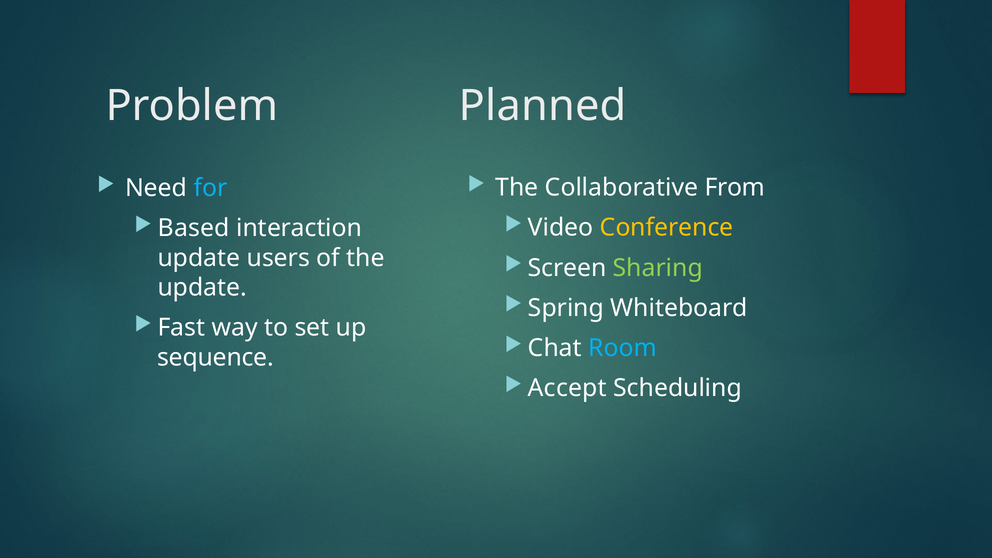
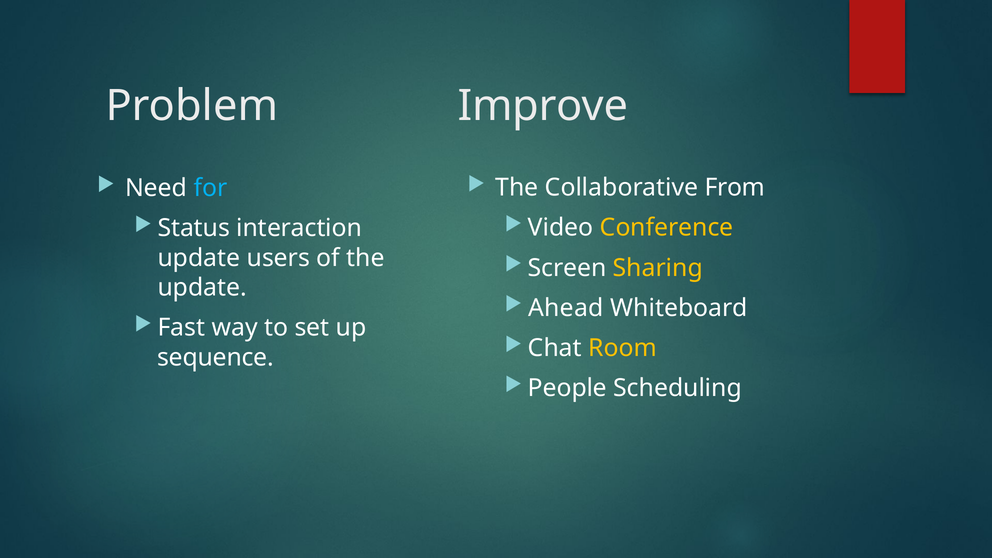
Planned: Planned -> Improve (543, 106)
Based: Based -> Status (194, 228)
Sharing colour: light green -> yellow (658, 268)
Spring: Spring -> Ahead (566, 308)
Room colour: light blue -> yellow (623, 348)
Accept: Accept -> People (567, 388)
